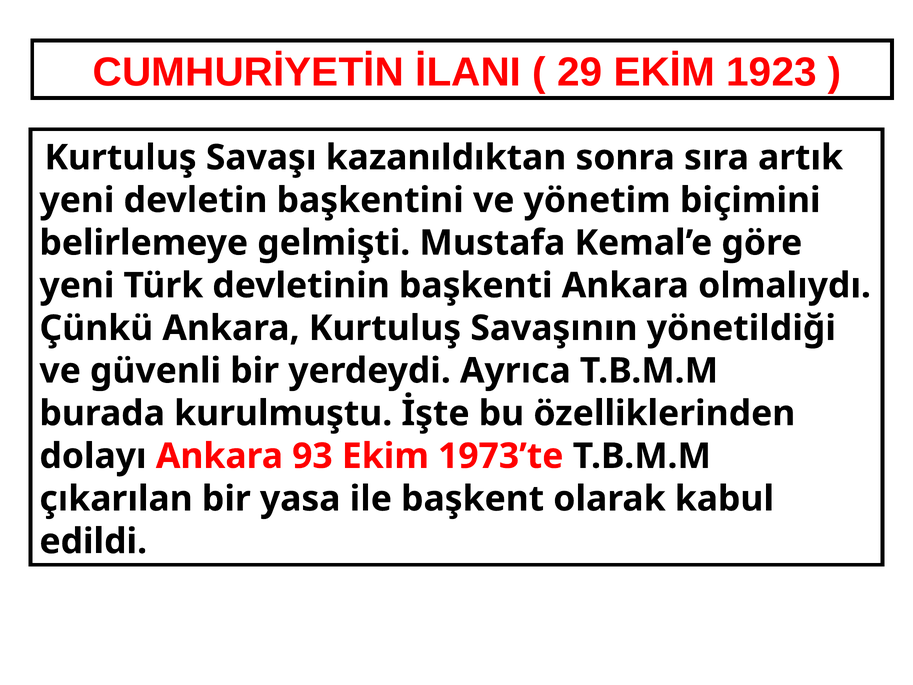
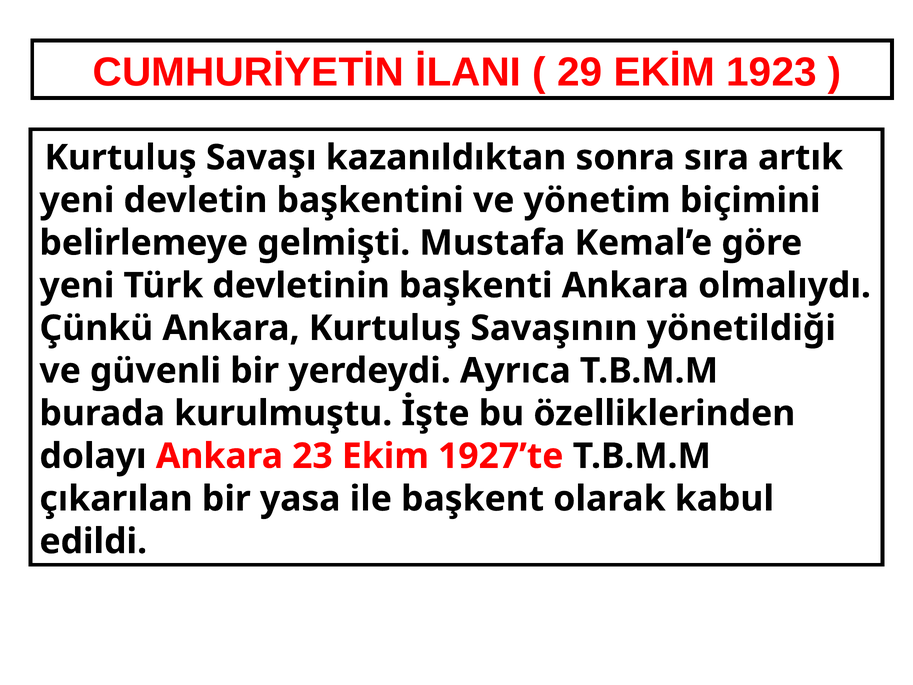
93: 93 -> 23 (312, 456)
1973’te: 1973’te -> 1927’te (501, 456)
